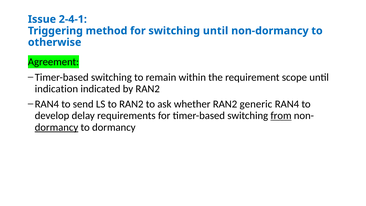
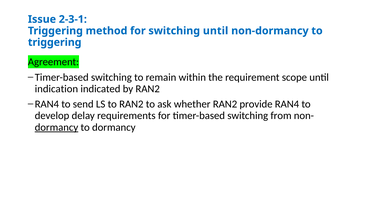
2-4-1: 2-4-1 -> 2-3-1 (73, 19)
otherwise: otherwise -> triggering (55, 42)
generic: generic -> provide (256, 104)
from underline: present -> none (281, 116)
